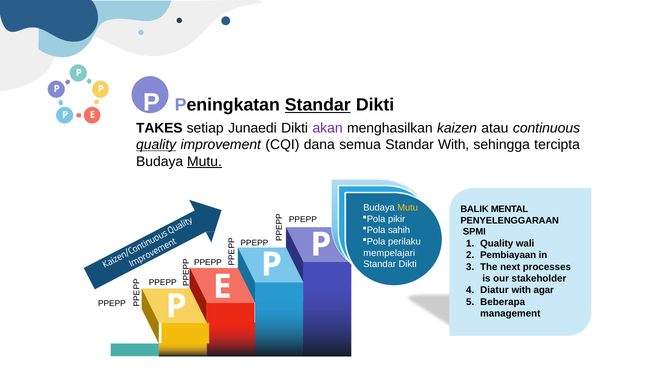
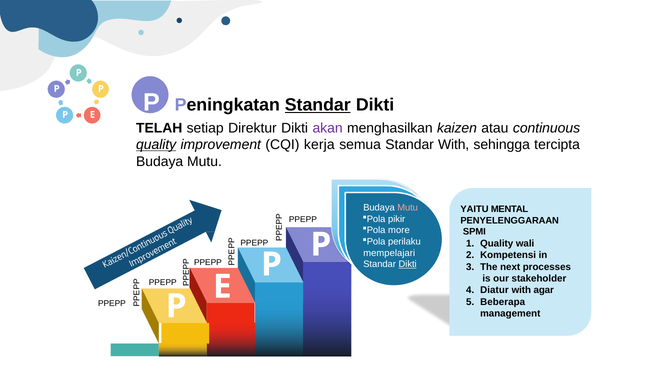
TAKES: TAKES -> TELAH (159, 128)
Junaedi: Junaedi -> Direktur (252, 128)
dana: dana -> kerja (319, 145)
Mutu underline: present -> none (205, 161)
Mutu colour: yellow -> pink (408, 208)
BALIK: BALIK -> YAITU (474, 209)
sahih: sahih -> more (399, 230)
Pembiayaan: Pembiayaan -> Kompetensi (508, 255)
Dikti underline: none -> present (408, 264)
